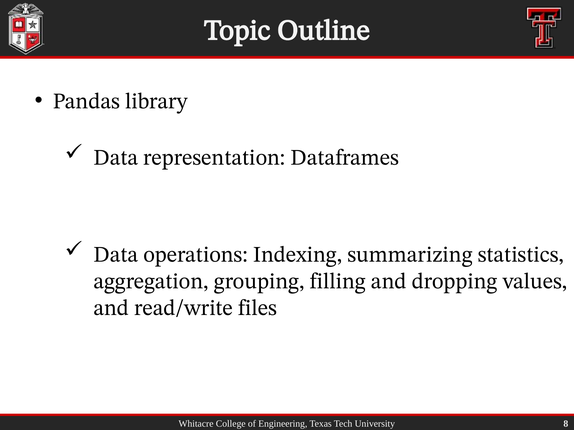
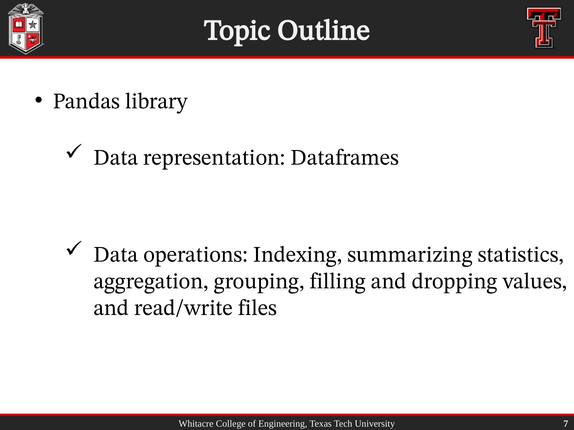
8: 8 -> 7 (566, 424)
